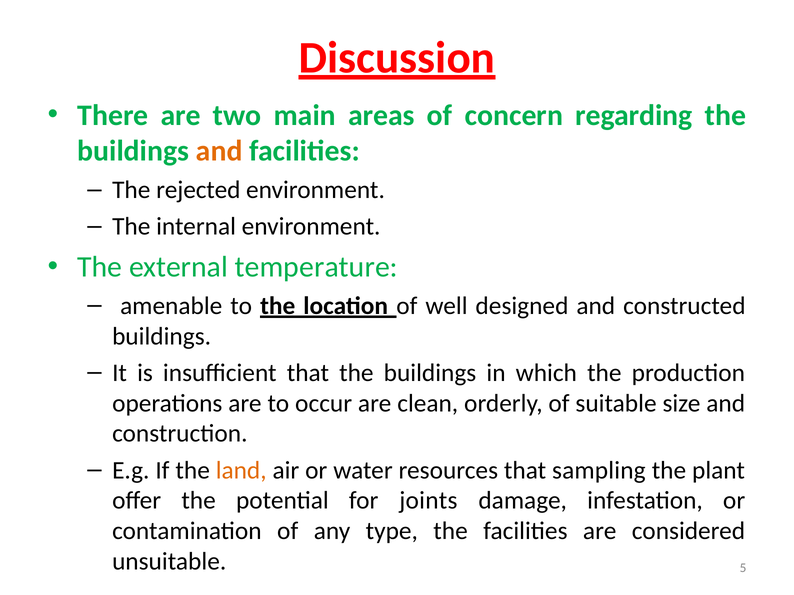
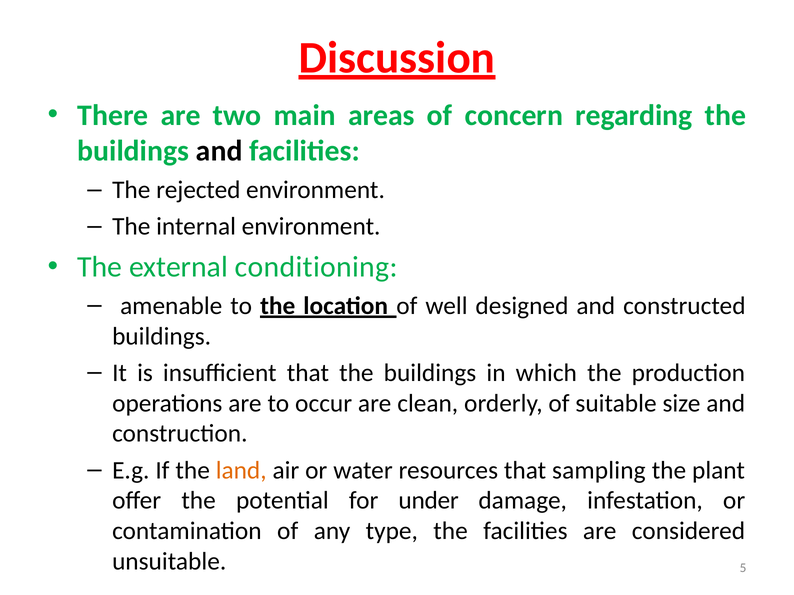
and colour: orange -> black (219, 151)
temperature: temperature -> conditioning (316, 267)
joints: joints -> under (429, 501)
